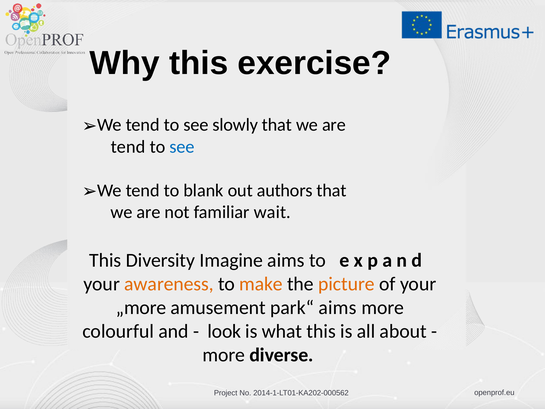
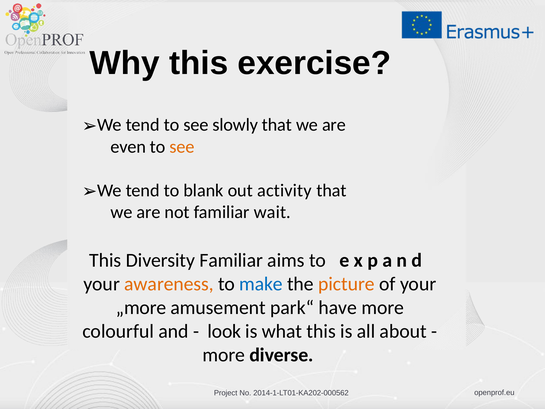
tend: tend -> even (128, 147)
see colour: blue -> orange (182, 147)
authors: authors -> activity (285, 190)
Diversity Imagine: Imagine -> Familiar (231, 260)
make colour: orange -> blue (261, 284)
park“ aims: aims -> have (338, 308)
